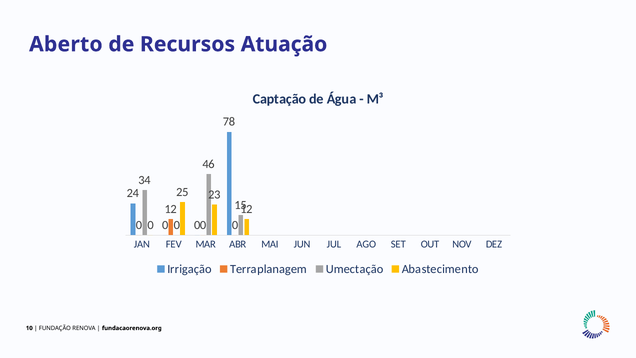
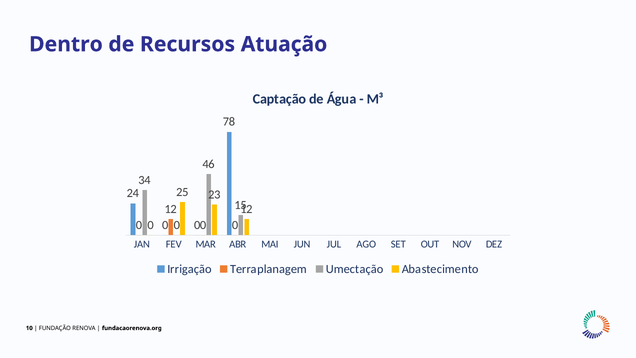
Aberto: Aberto -> Dentro (66, 44)
